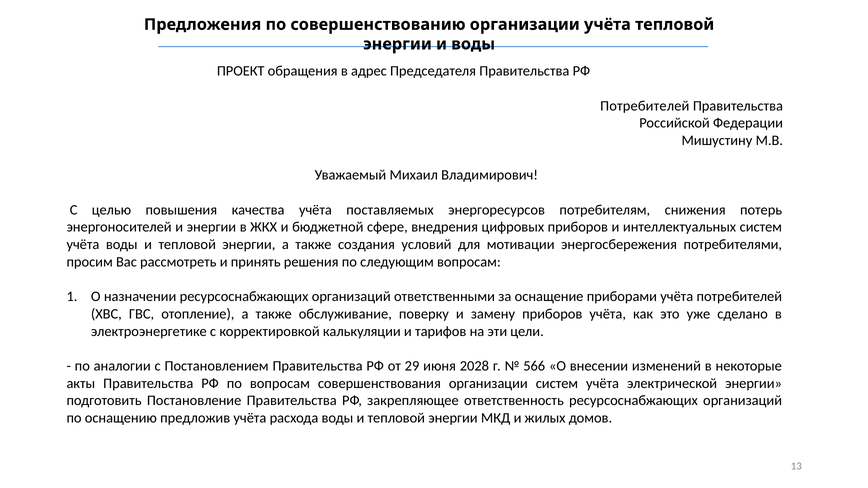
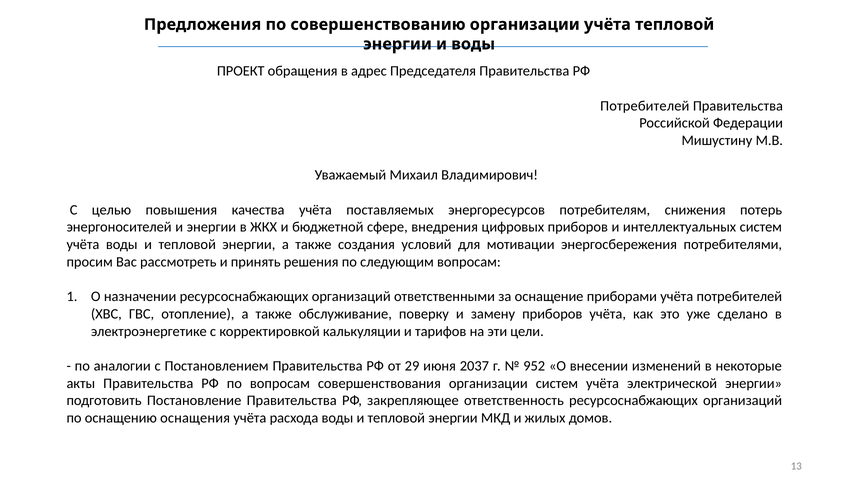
2028: 2028 -> 2037 (474, 366)
566: 566 -> 952 (534, 366)
предложив: предложив -> оснащения (195, 418)
